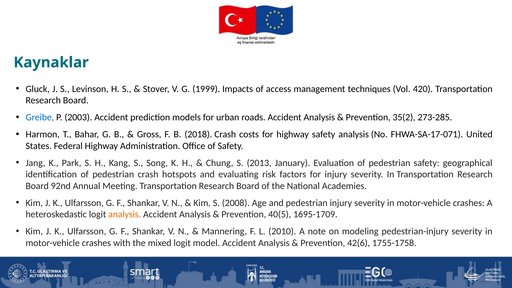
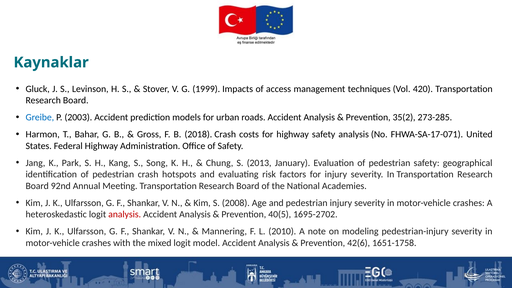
analysis colour: orange -> red (125, 214)
1695-1709: 1695-1709 -> 1695-2702 (315, 214)
1755-1758: 1755-1758 -> 1651-1758 (394, 243)
